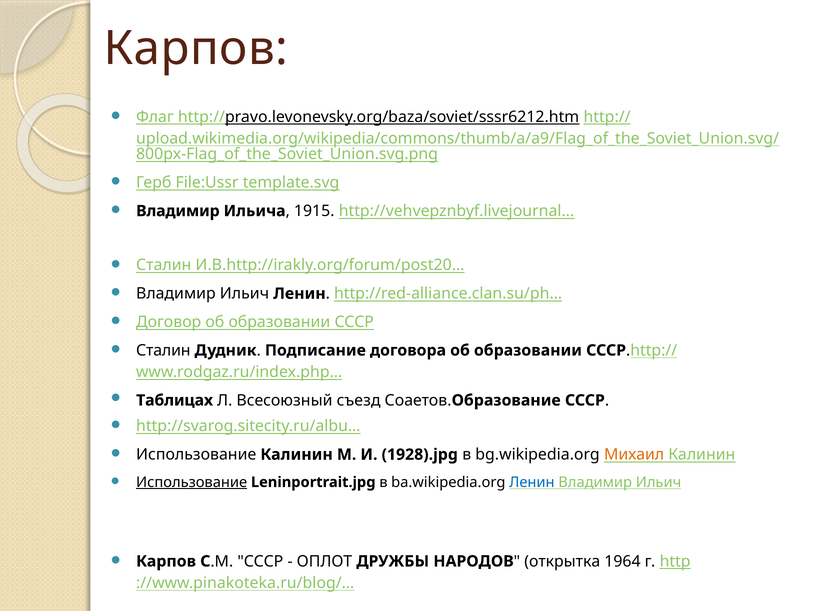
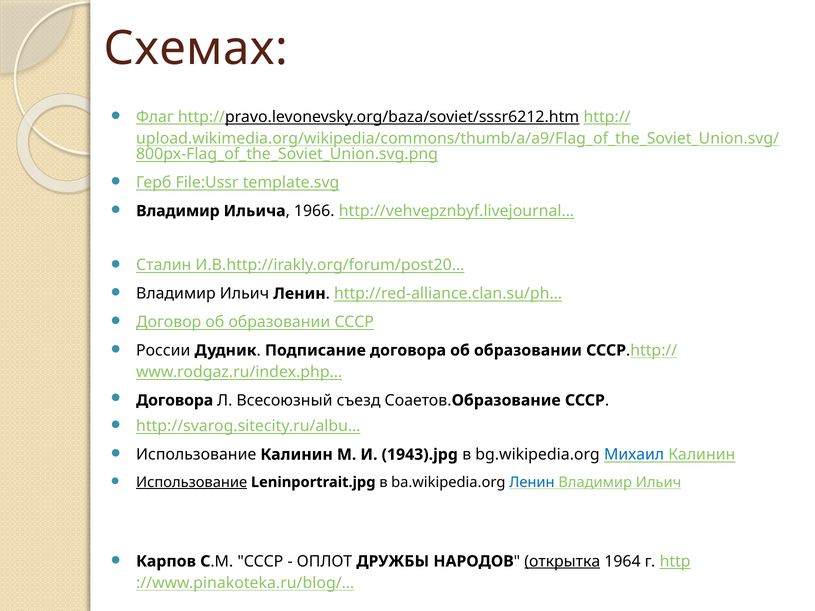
Карпов: Карпов -> Схемах (196, 49)
1915: 1915 -> 1966 (314, 211)
Сталин: Сталин -> России (163, 351)
Таблицах: Таблицах -> Договора (175, 401)
1928).jpg: 1928).jpg -> 1943).jpg (420, 455)
Михаил colour: orange -> blue (634, 455)
открытка underline: none -> present (562, 562)
